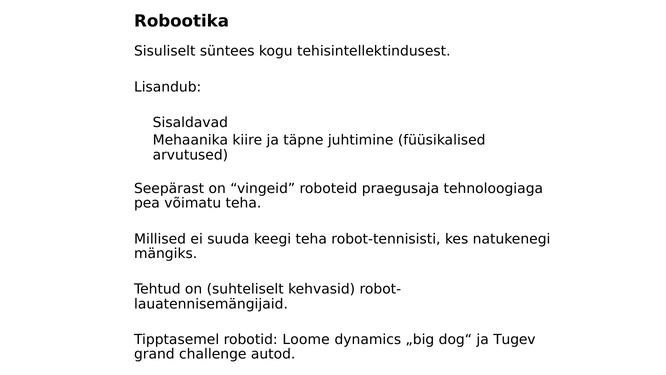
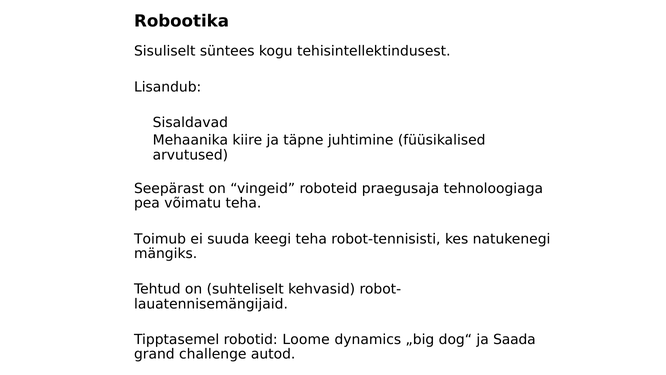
Millised: Millised -> Toimub (160, 239)
Tugev: Tugev -> Saada (514, 339)
